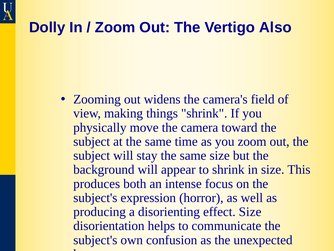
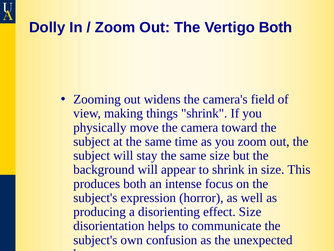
Vertigo Also: Also -> Both (276, 27)
